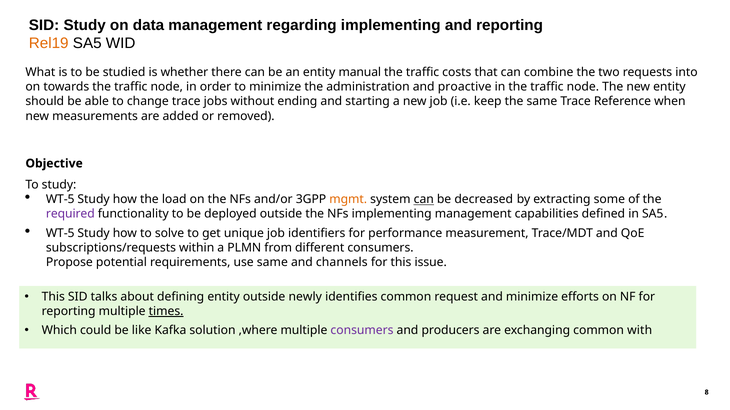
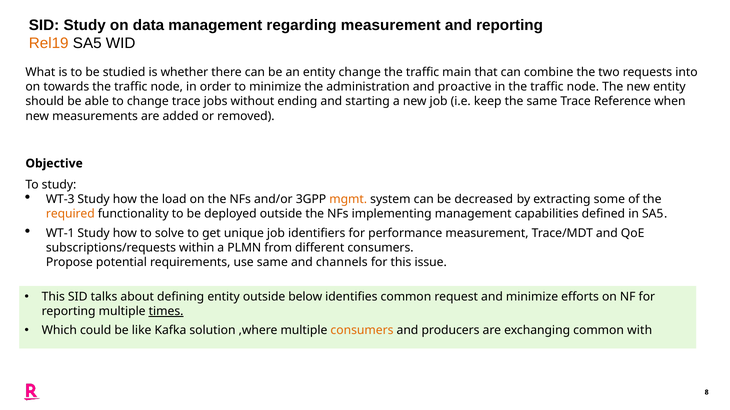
regarding implementing: implementing -> measurement (391, 25)
entity manual: manual -> change (360, 72)
costs: costs -> main (457, 72)
WT-5: WT-5 -> WT-3 (60, 200)
can underline: present -> none (424, 200)
required colour: purple -> orange (70, 214)
WT-5: WT-5 -> WT-1 (60, 233)
newly: newly -> below (305, 297)
consumers colour: purple -> orange (362, 331)
